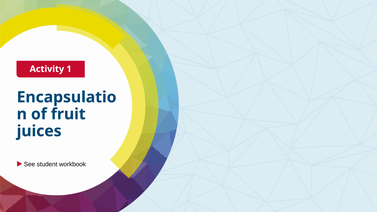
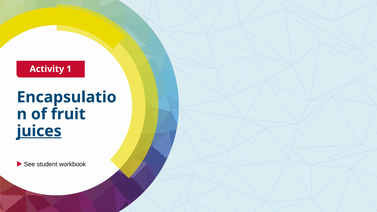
juices underline: none -> present (39, 131)
